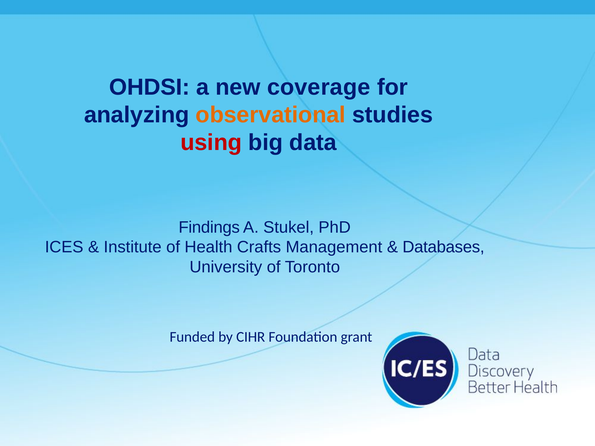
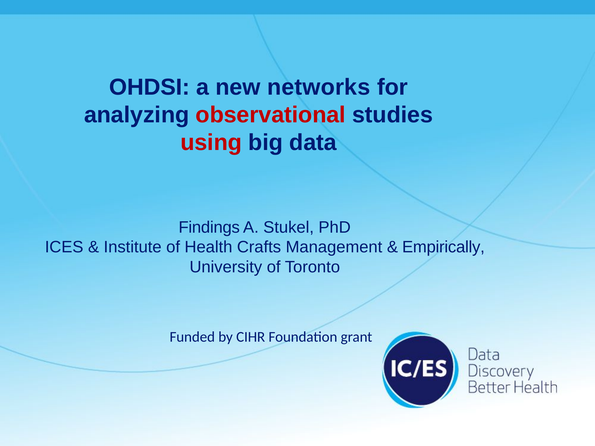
coverage: coverage -> networks (319, 87)
observational colour: orange -> red (271, 115)
Databases: Databases -> Empirically (443, 247)
